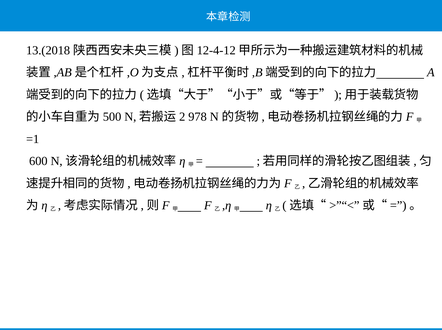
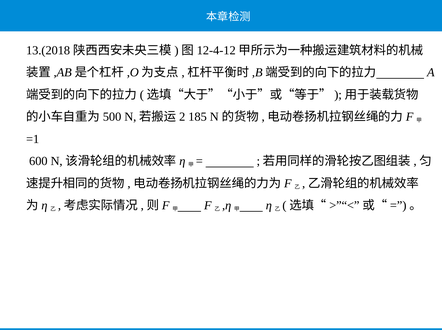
978: 978 -> 185 (198, 117)
